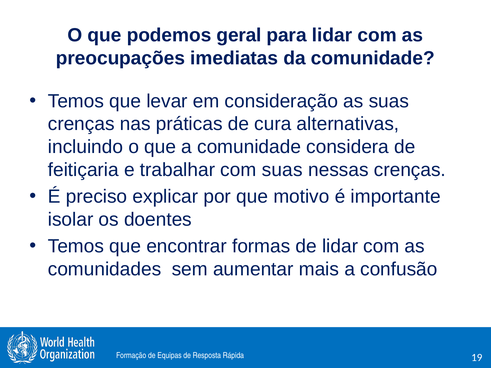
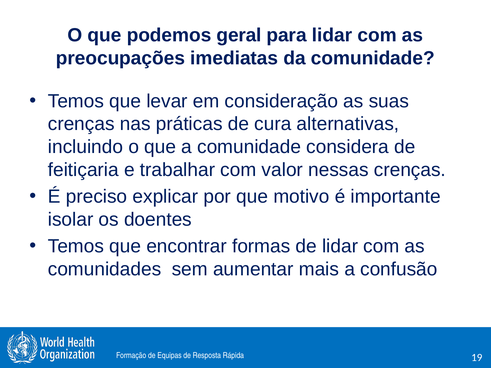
com suas: suas -> valor (282, 170)
